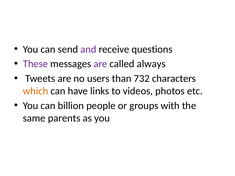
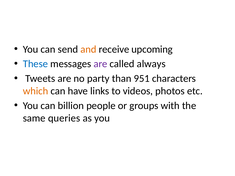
and colour: purple -> orange (88, 49)
questions: questions -> upcoming (152, 49)
These colour: purple -> blue (35, 64)
users: users -> party (98, 79)
732: 732 -> 951 (142, 79)
parents: parents -> queries (64, 118)
